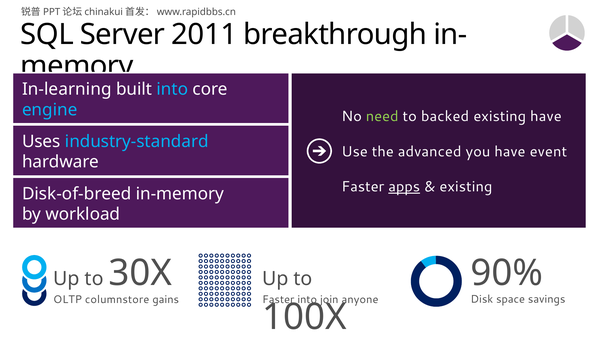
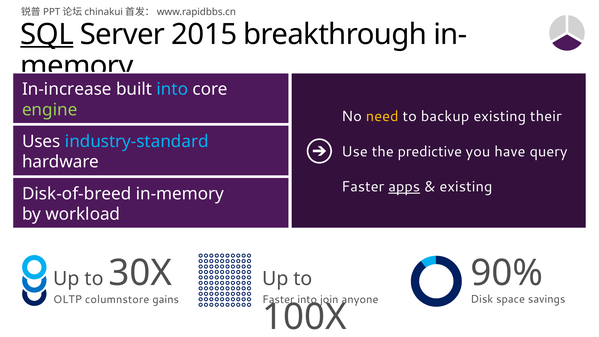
SQL underline: none -> present (47, 34)
2011: 2011 -> 2015 (204, 34)
In-learning: In-learning -> In-increase (67, 89)
engine colour: light blue -> light green (50, 110)
need colour: light green -> yellow (382, 116)
backed: backed -> backup (445, 116)
existing have: have -> their (546, 116)
advanced: advanced -> predictive (430, 152)
event: event -> query (548, 152)
